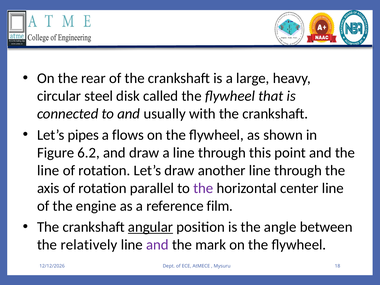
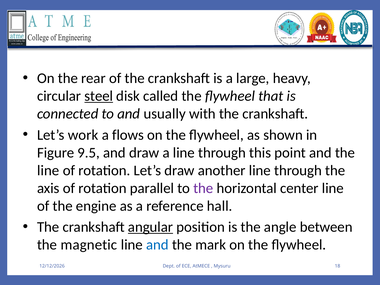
steel underline: none -> present (99, 96)
pipes: pipes -> work (83, 135)
6.2: 6.2 -> 9.5 (89, 153)
film: film -> hall (220, 206)
relatively: relatively -> magnetic (89, 245)
and colour: purple -> blue (157, 245)
